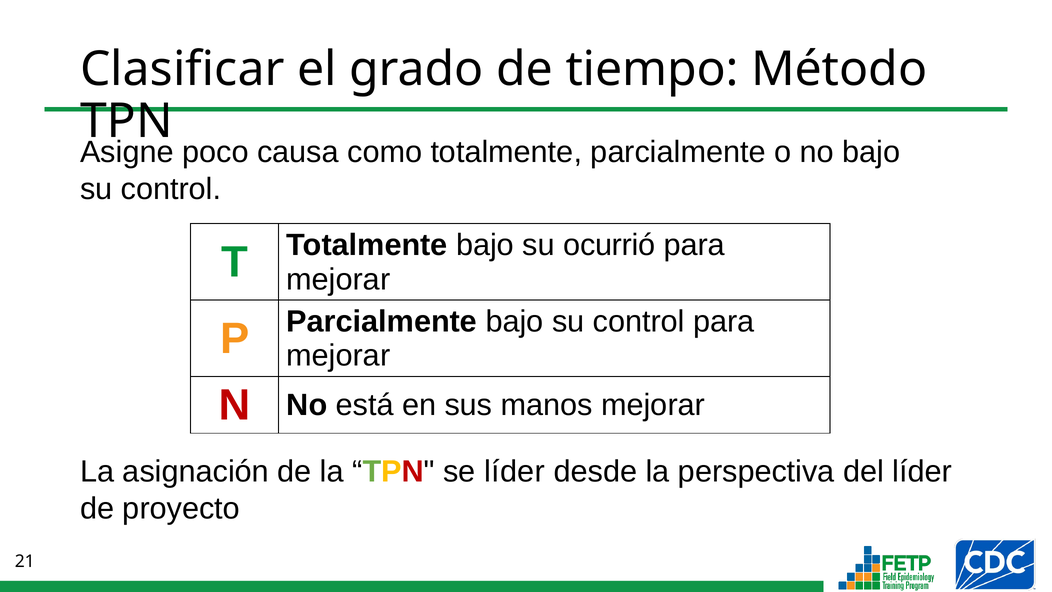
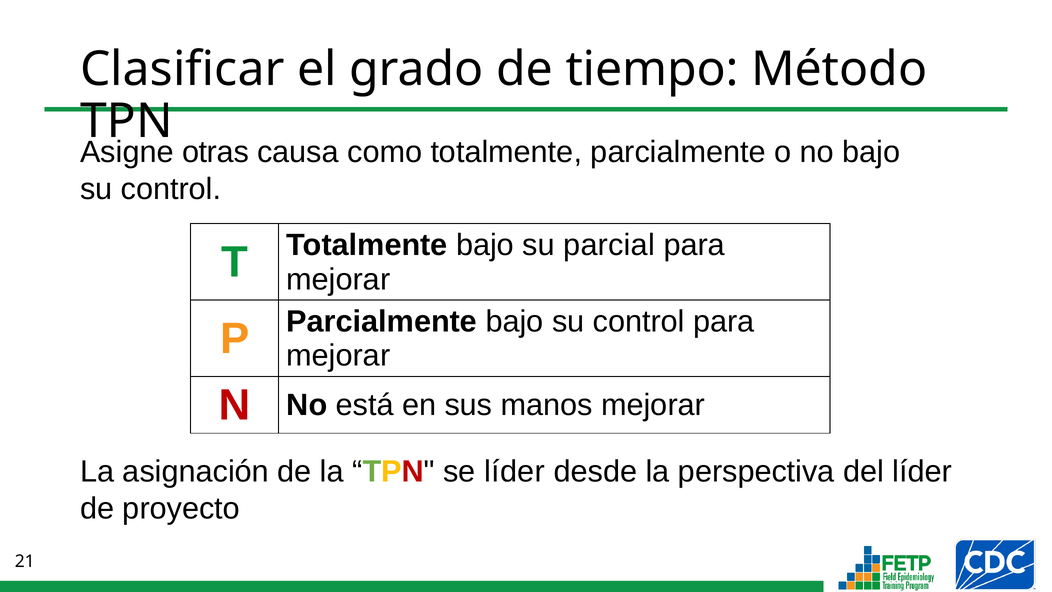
poco: poco -> otras (215, 152)
ocurrió: ocurrió -> parcial (609, 245)
